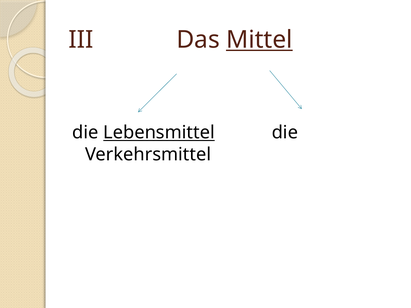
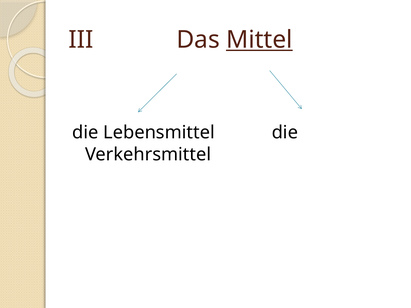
Lebensmittel underline: present -> none (159, 133)
